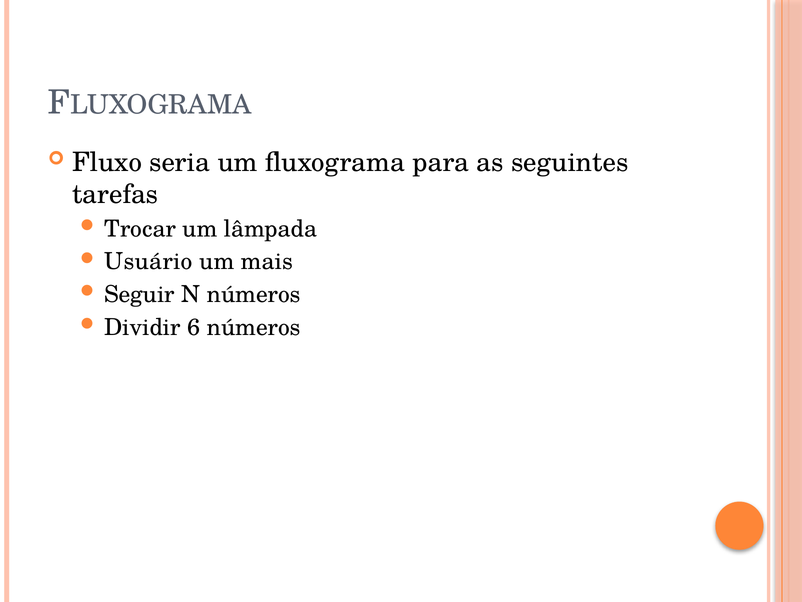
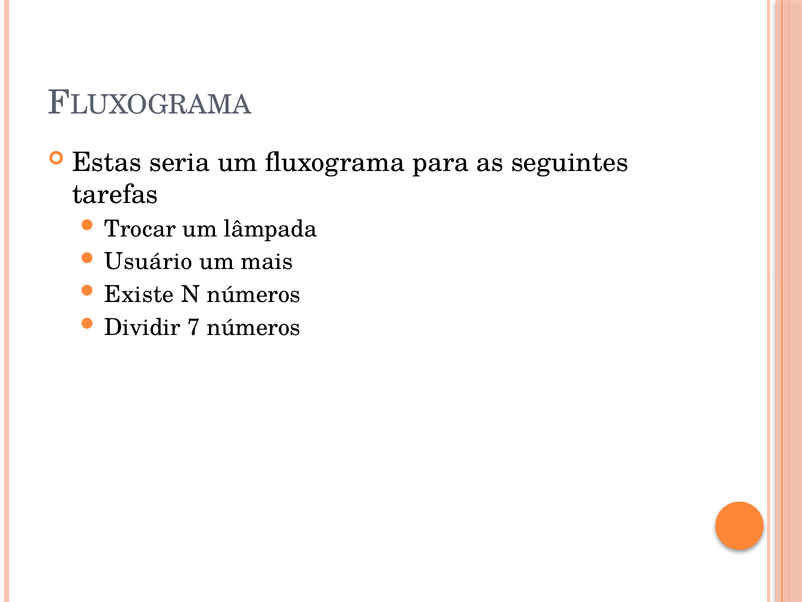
Fluxo: Fluxo -> Estas (107, 162)
Seguir: Seguir -> Existe (139, 294)
6: 6 -> 7 (194, 327)
